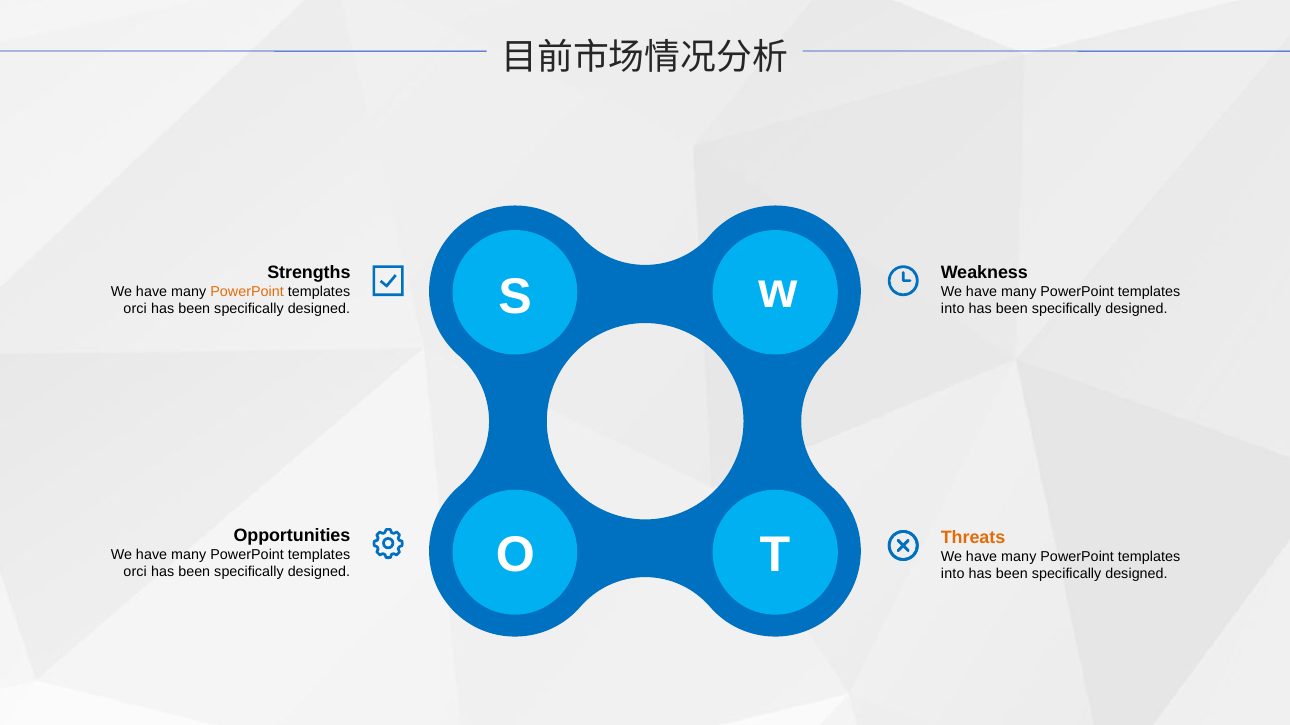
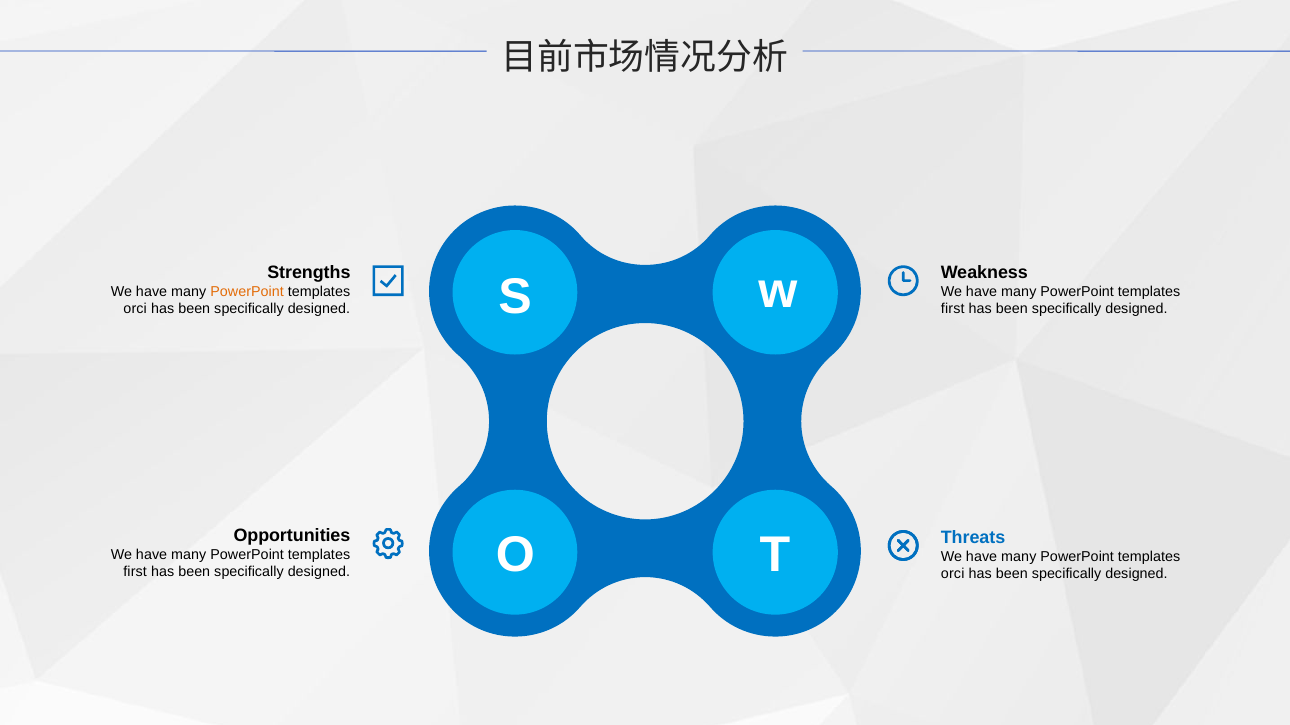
into: into -> first (953, 309)
Threats colour: orange -> blue (973, 538)
orci: orci -> first (135, 572)
into: into -> orci (953, 575)
